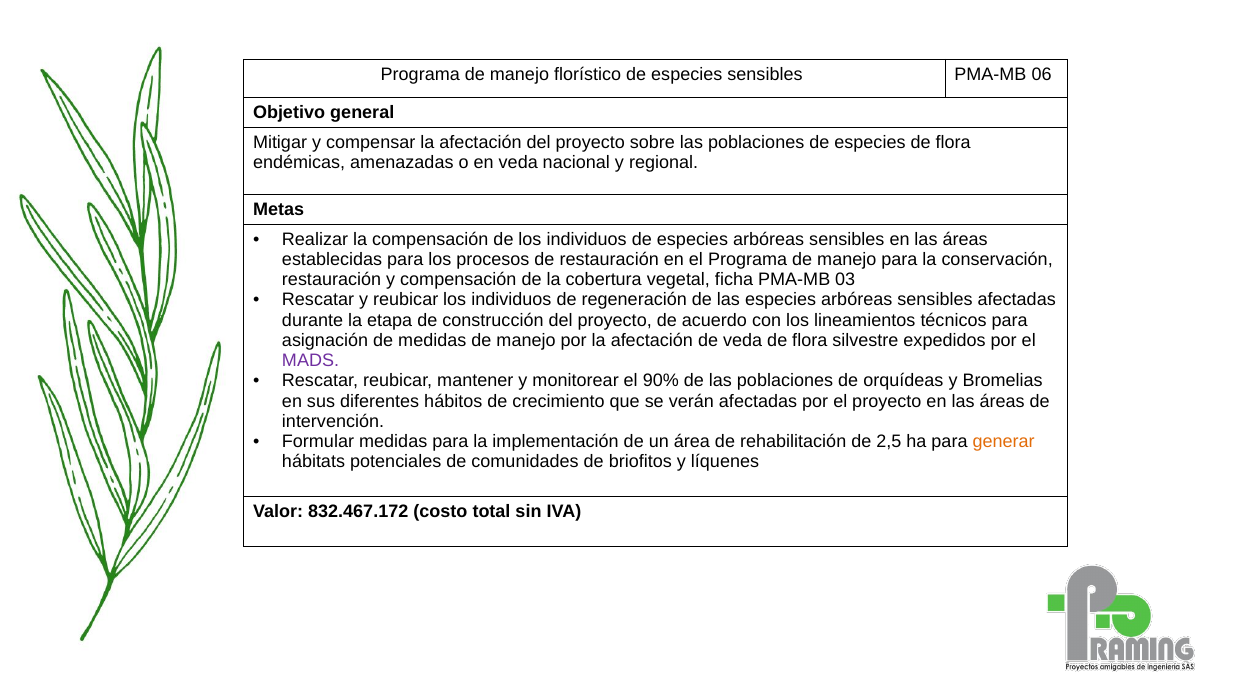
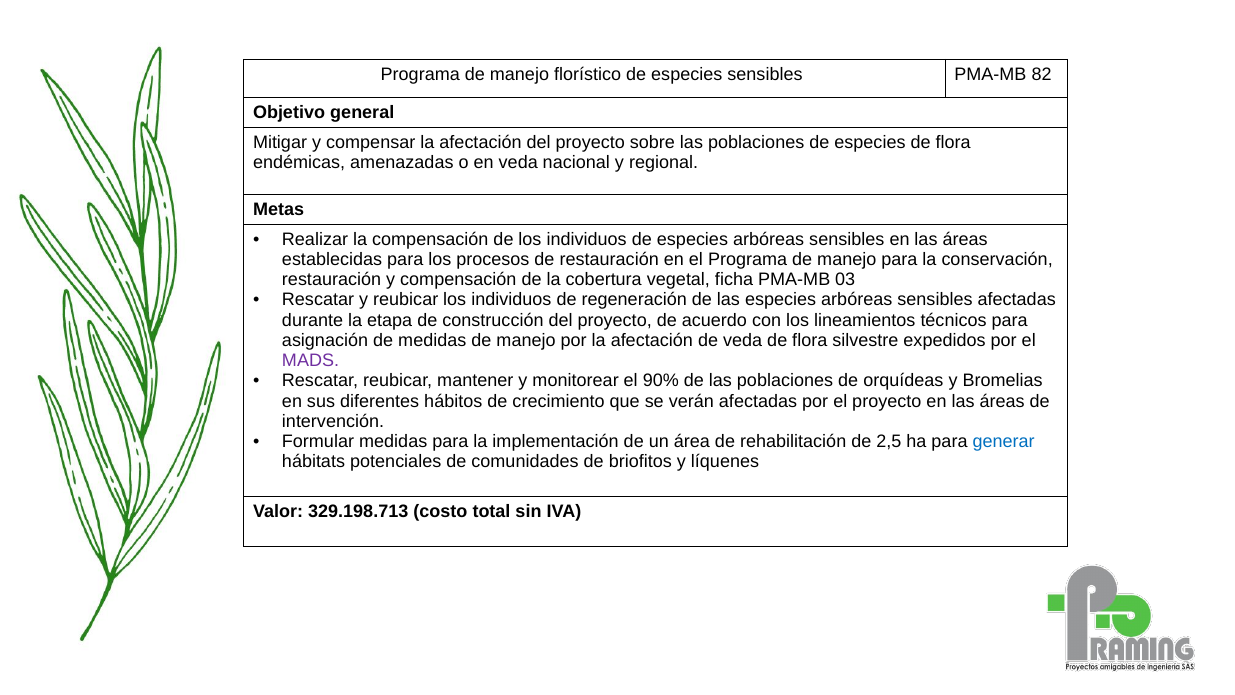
06: 06 -> 82 (1042, 75)
generar colour: orange -> blue (1004, 441)
832.467.172: 832.467.172 -> 329.198.713 (358, 512)
